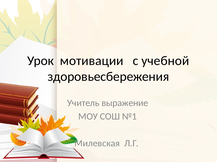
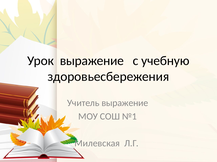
Урок мотивации: мотивации -> выражение (92, 61)
учебной: учебной -> учебную (165, 61)
